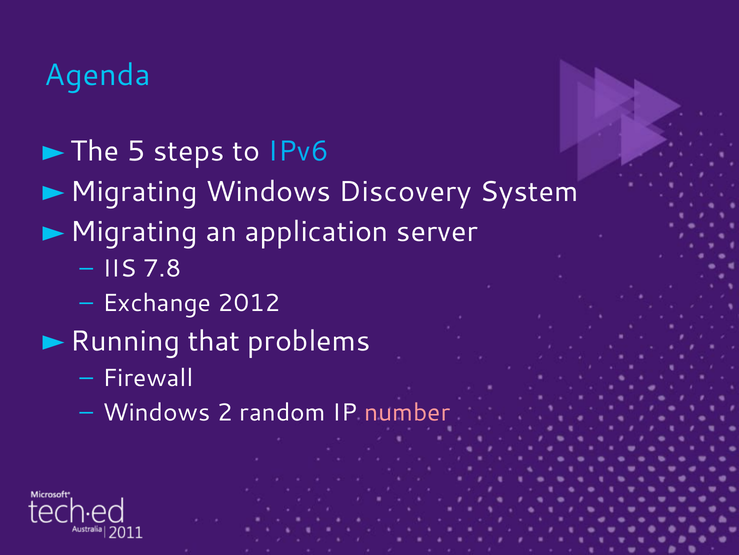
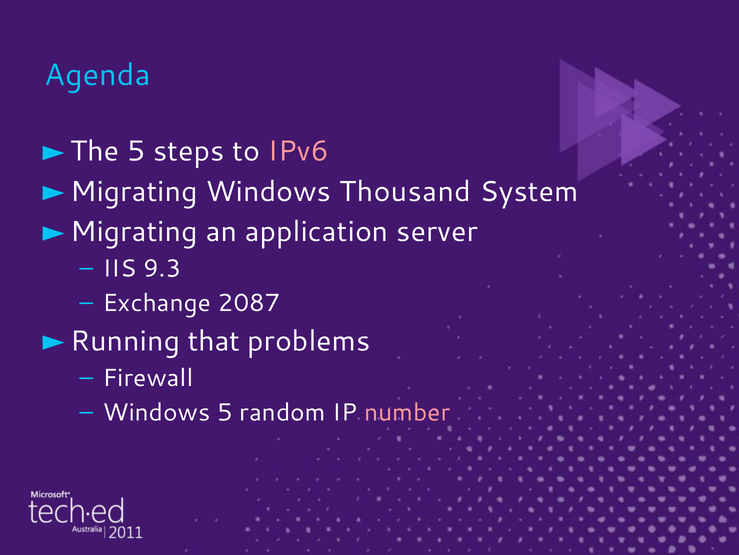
IPv6 colour: light blue -> pink (298, 151)
Discovery: Discovery -> Thousand (405, 191)
7.8: 7.8 -> 9.3 (162, 268)
2012: 2012 -> 2087 (249, 303)
Windows 2: 2 -> 5 (225, 412)
